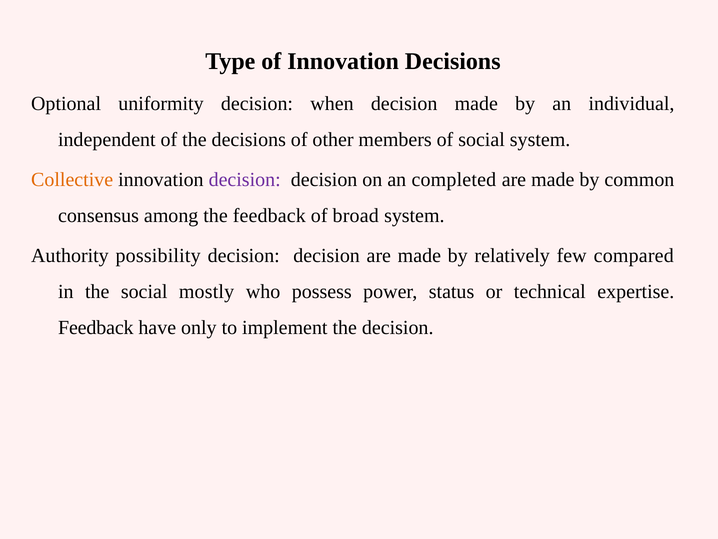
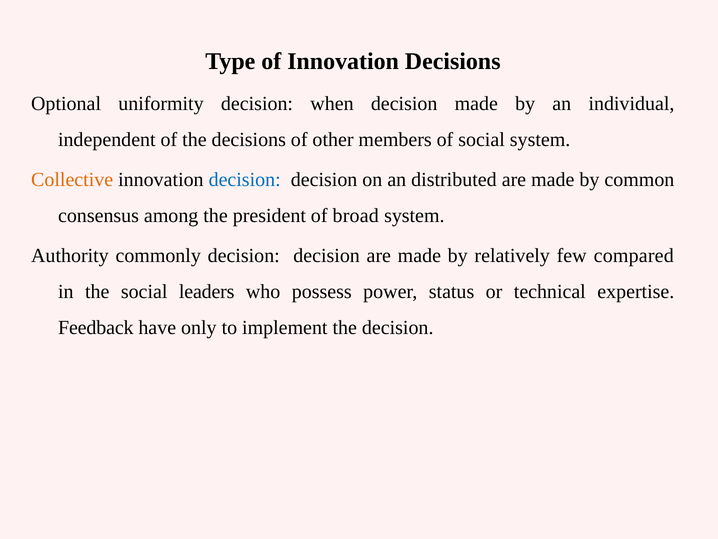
decision colour: purple -> blue (245, 179)
completed: completed -> distributed (454, 179)
the feedback: feedback -> president (269, 215)
possibility: possibility -> commonly (158, 255)
mostly: mostly -> leaders (207, 291)
